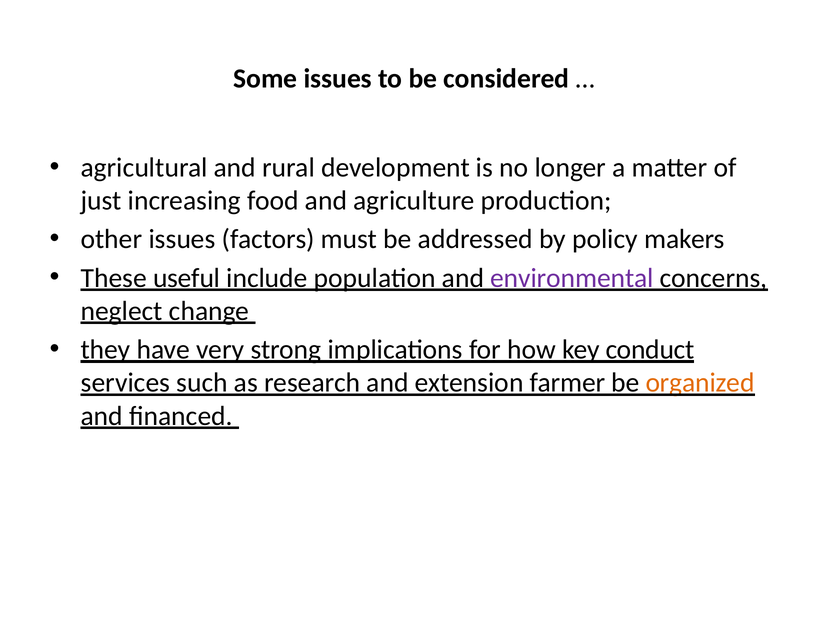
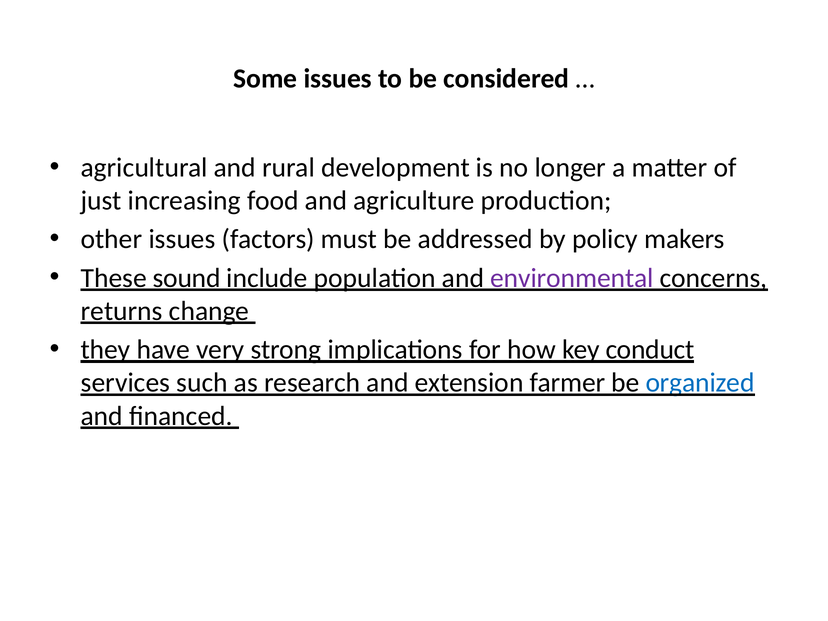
useful: useful -> sound (187, 278)
neglect: neglect -> returns (122, 311)
organized colour: orange -> blue (700, 383)
